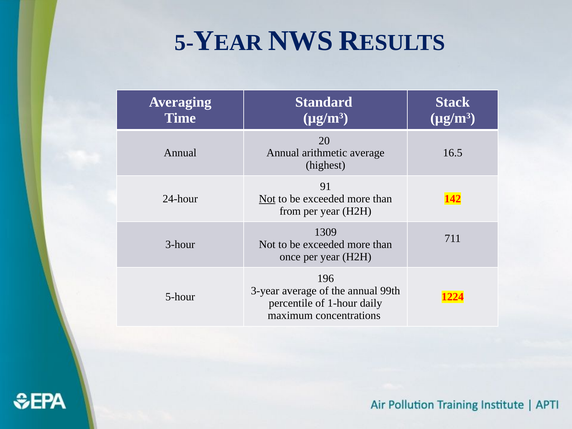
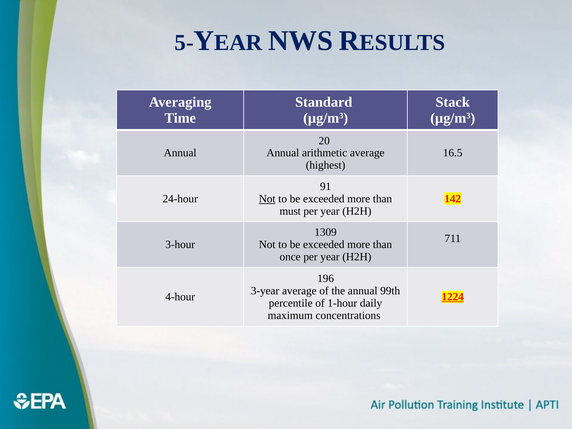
from: from -> must (290, 211)
5-hour: 5-hour -> 4-hour (180, 297)
1224 underline: none -> present (453, 297)
